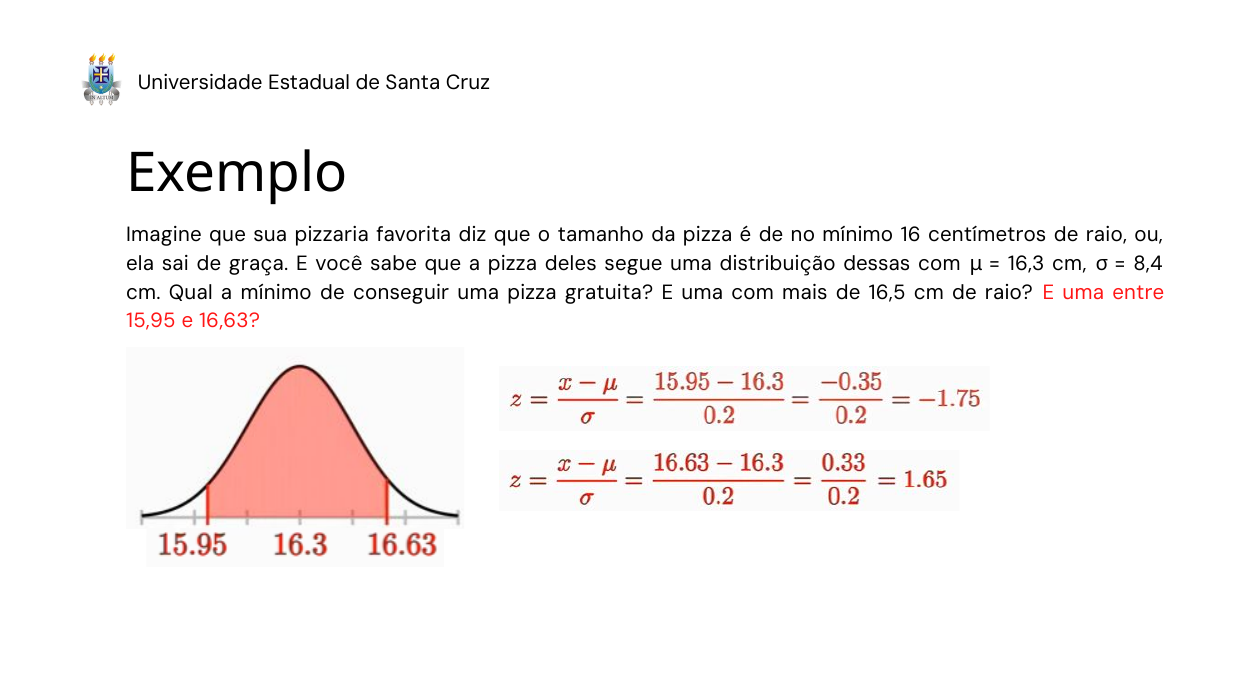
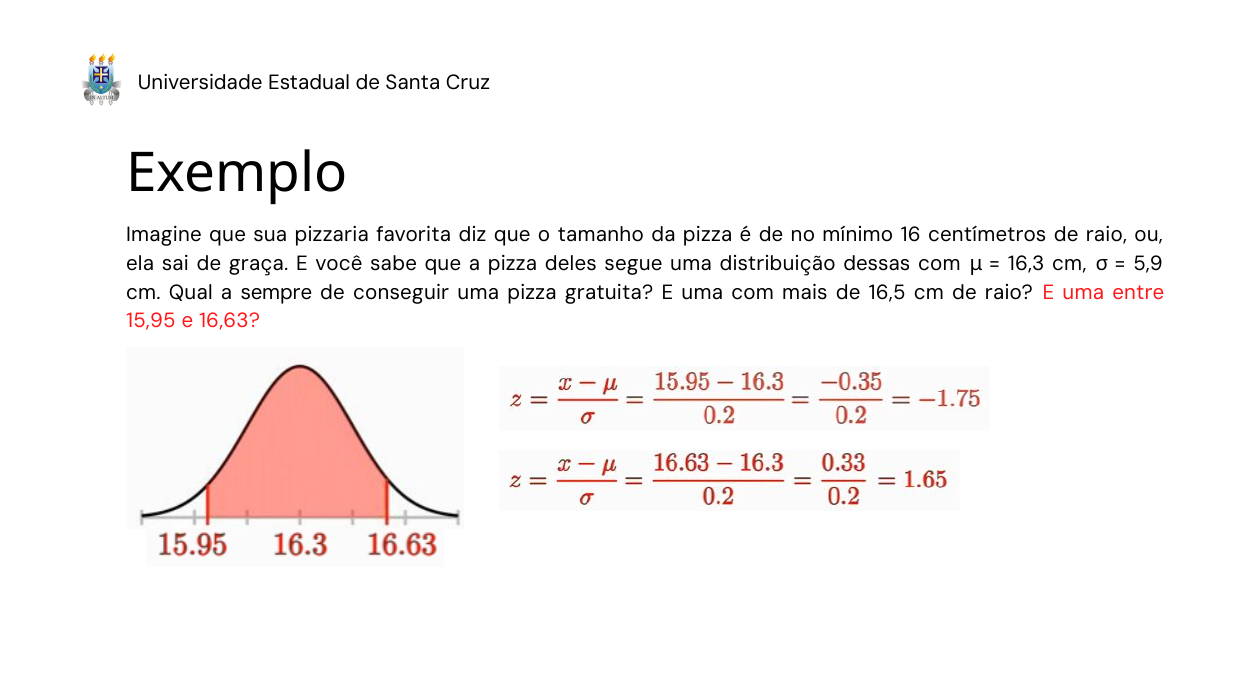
8,4: 8,4 -> 5,9 (1148, 264)
a mínimo: mínimo -> sempre (276, 292)
